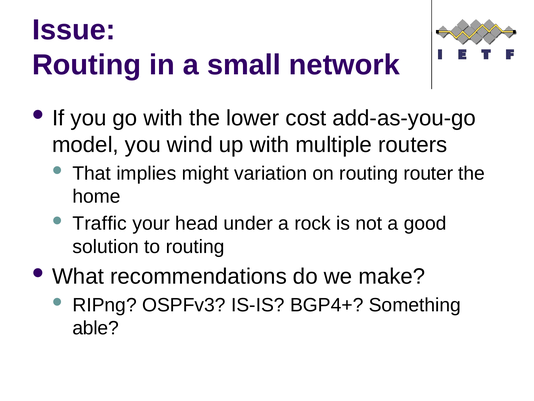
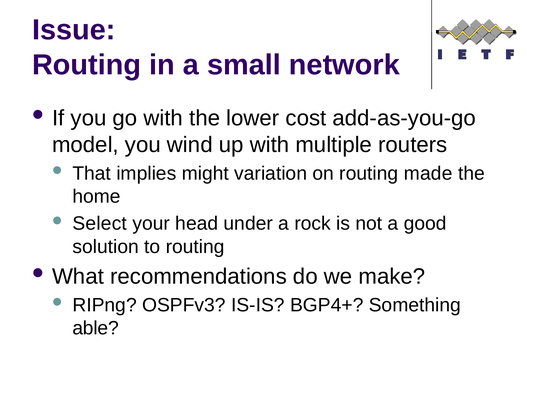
router: router -> made (428, 173)
Traffic: Traffic -> Select (100, 223)
